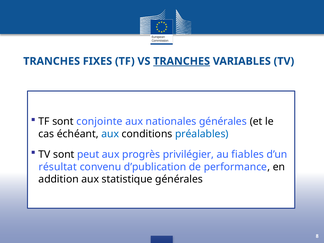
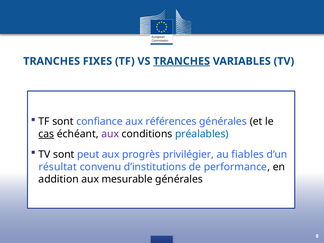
conjointe: conjointe -> confiance (100, 122)
nationales: nationales -> références (171, 122)
cas underline: none -> present (46, 134)
aux colour: blue -> purple (110, 134)
d’publication: d’publication -> d’institutions (155, 167)
statistique: statistique -> mesurable (127, 179)
